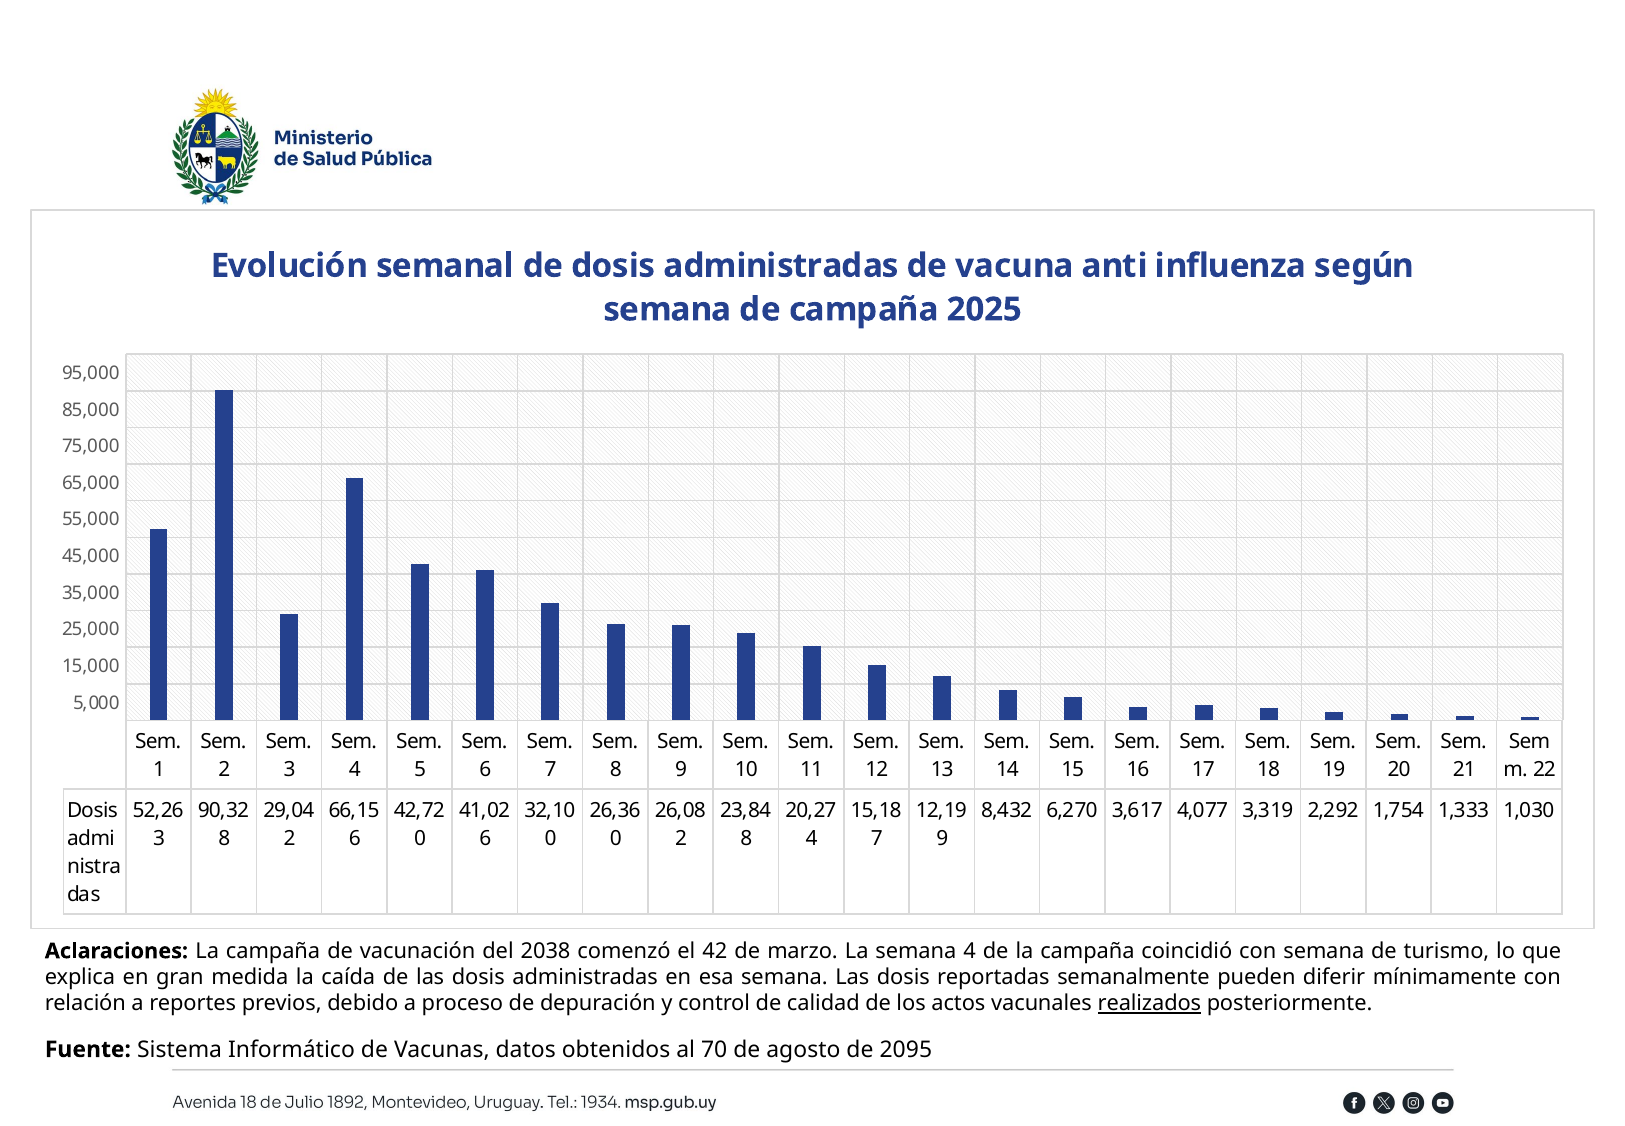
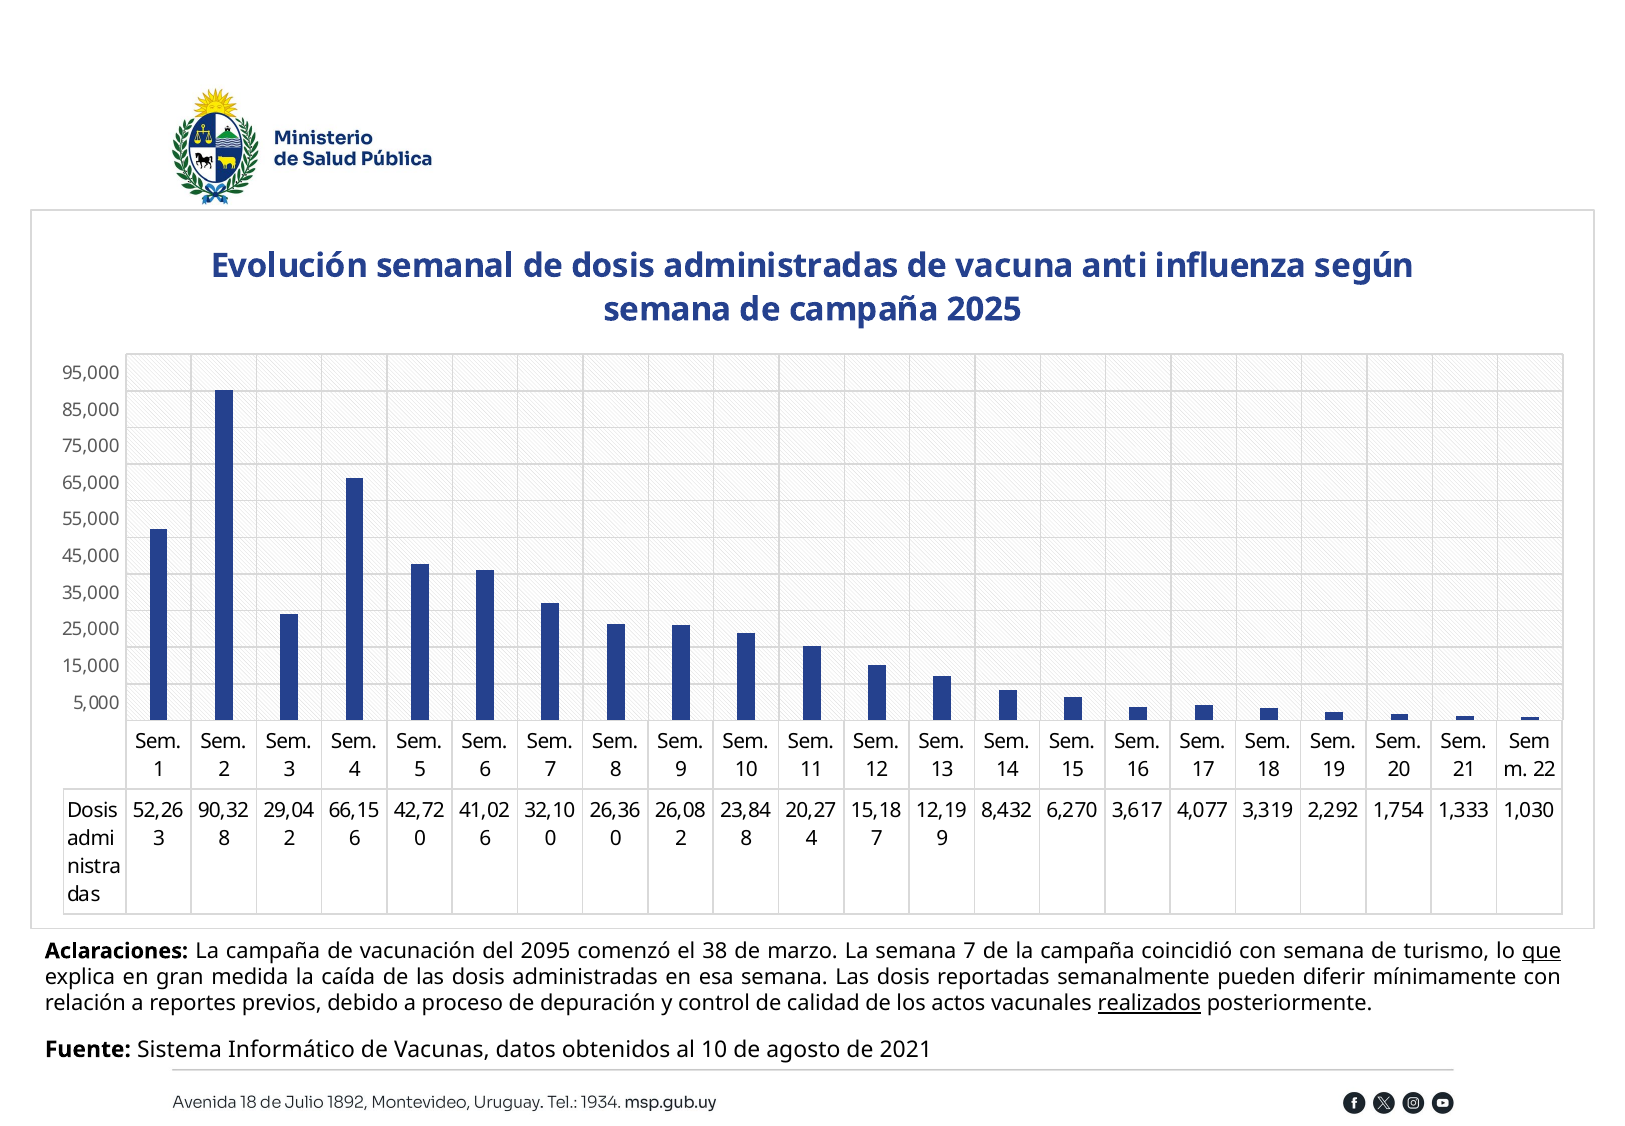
2038: 2038 -> 2095 (546, 951)
42: 42 -> 38 (715, 951)
semana 4: 4 -> 7 (970, 951)
que underline: none -> present (1542, 951)
al 70: 70 -> 10 (714, 1049)
2095: 2095 -> 2021 (906, 1049)
